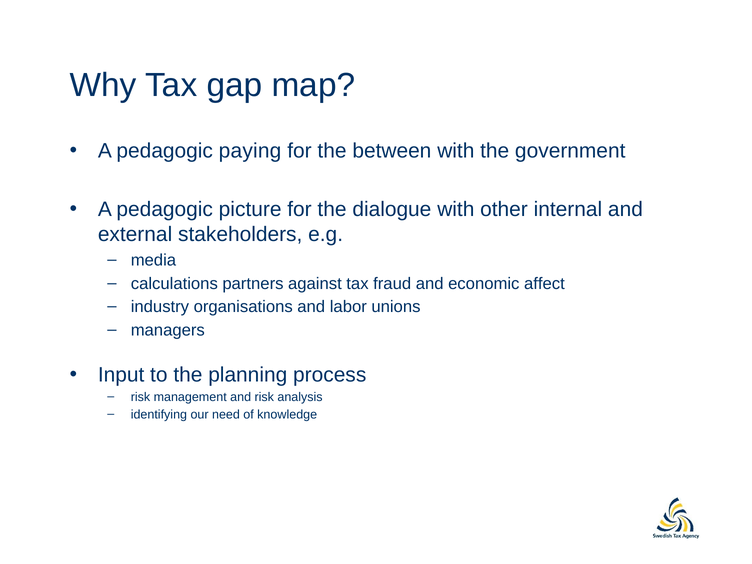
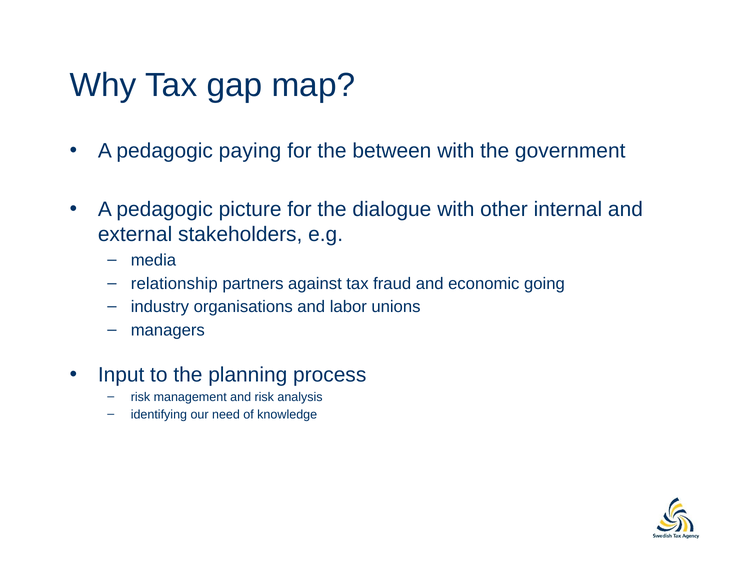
calculations: calculations -> relationship (174, 284)
affect: affect -> going (544, 284)
